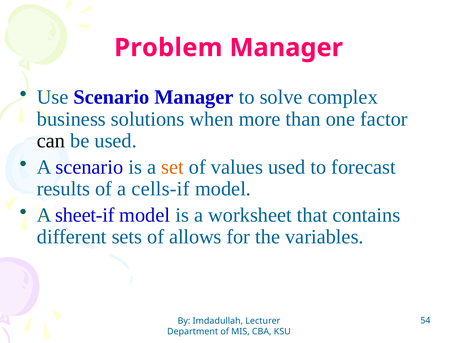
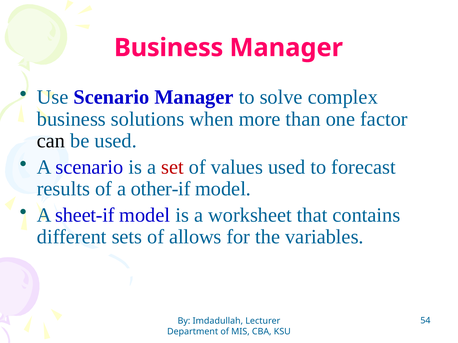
Problem: Problem -> Business (169, 48)
set colour: orange -> red (172, 167)
cells-if: cells-if -> other-if (161, 189)
